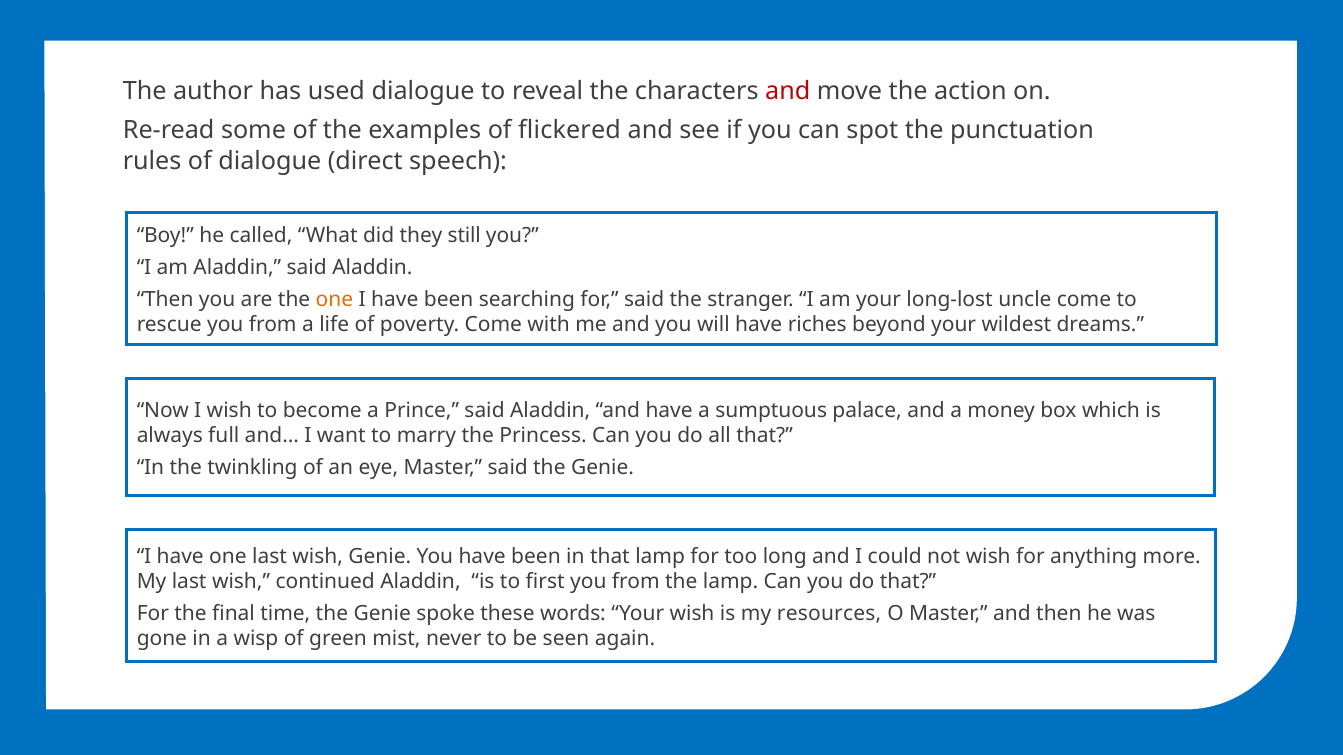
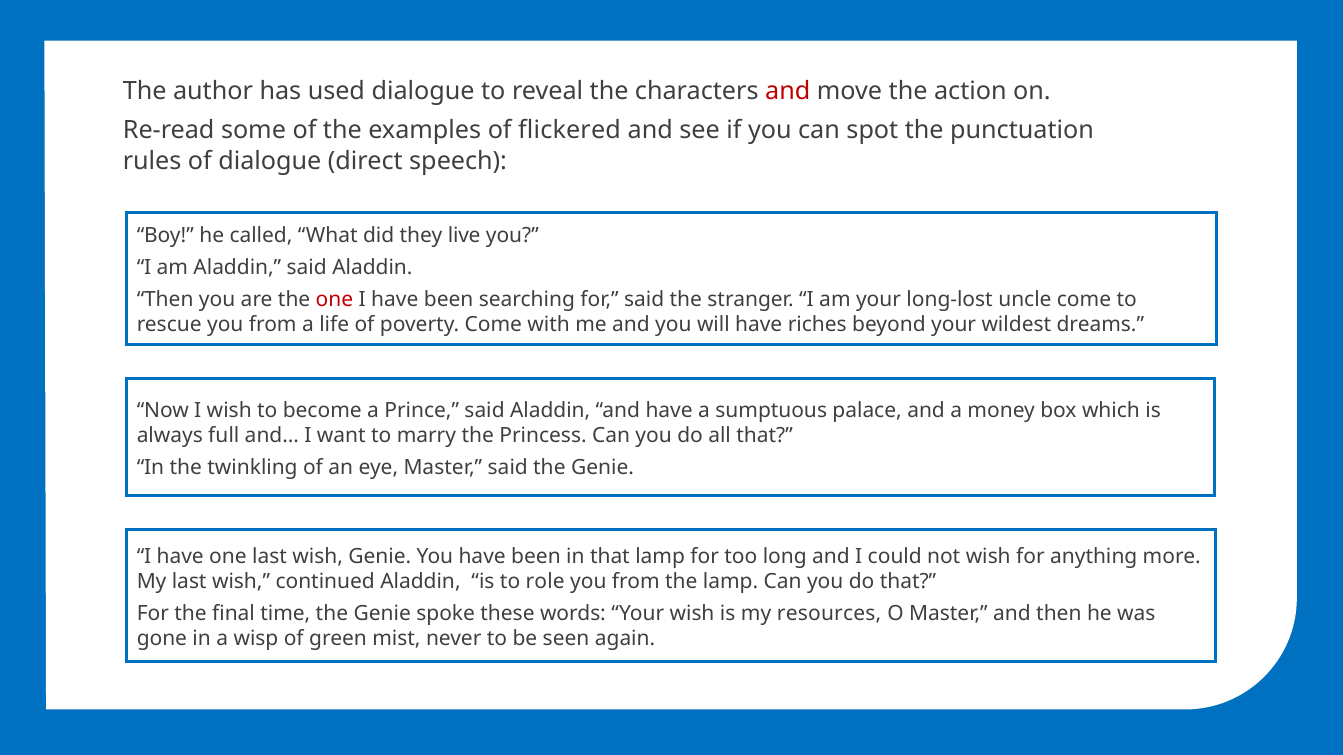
still: still -> live (464, 236)
one colour: orange -> red (334, 300)
first: first -> role (545, 582)
